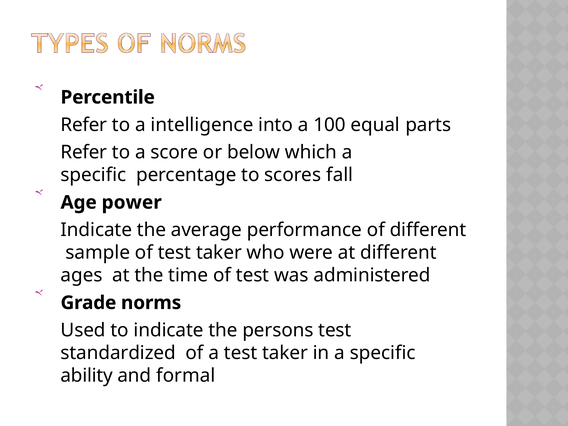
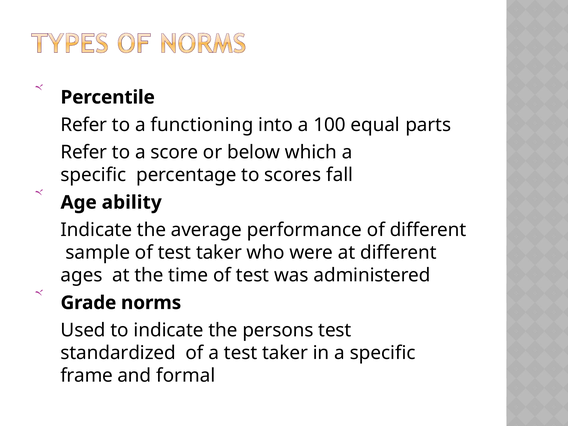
intelligence: intelligence -> functioning (202, 125)
power: power -> ability (132, 202)
ability: ability -> frame (87, 376)
